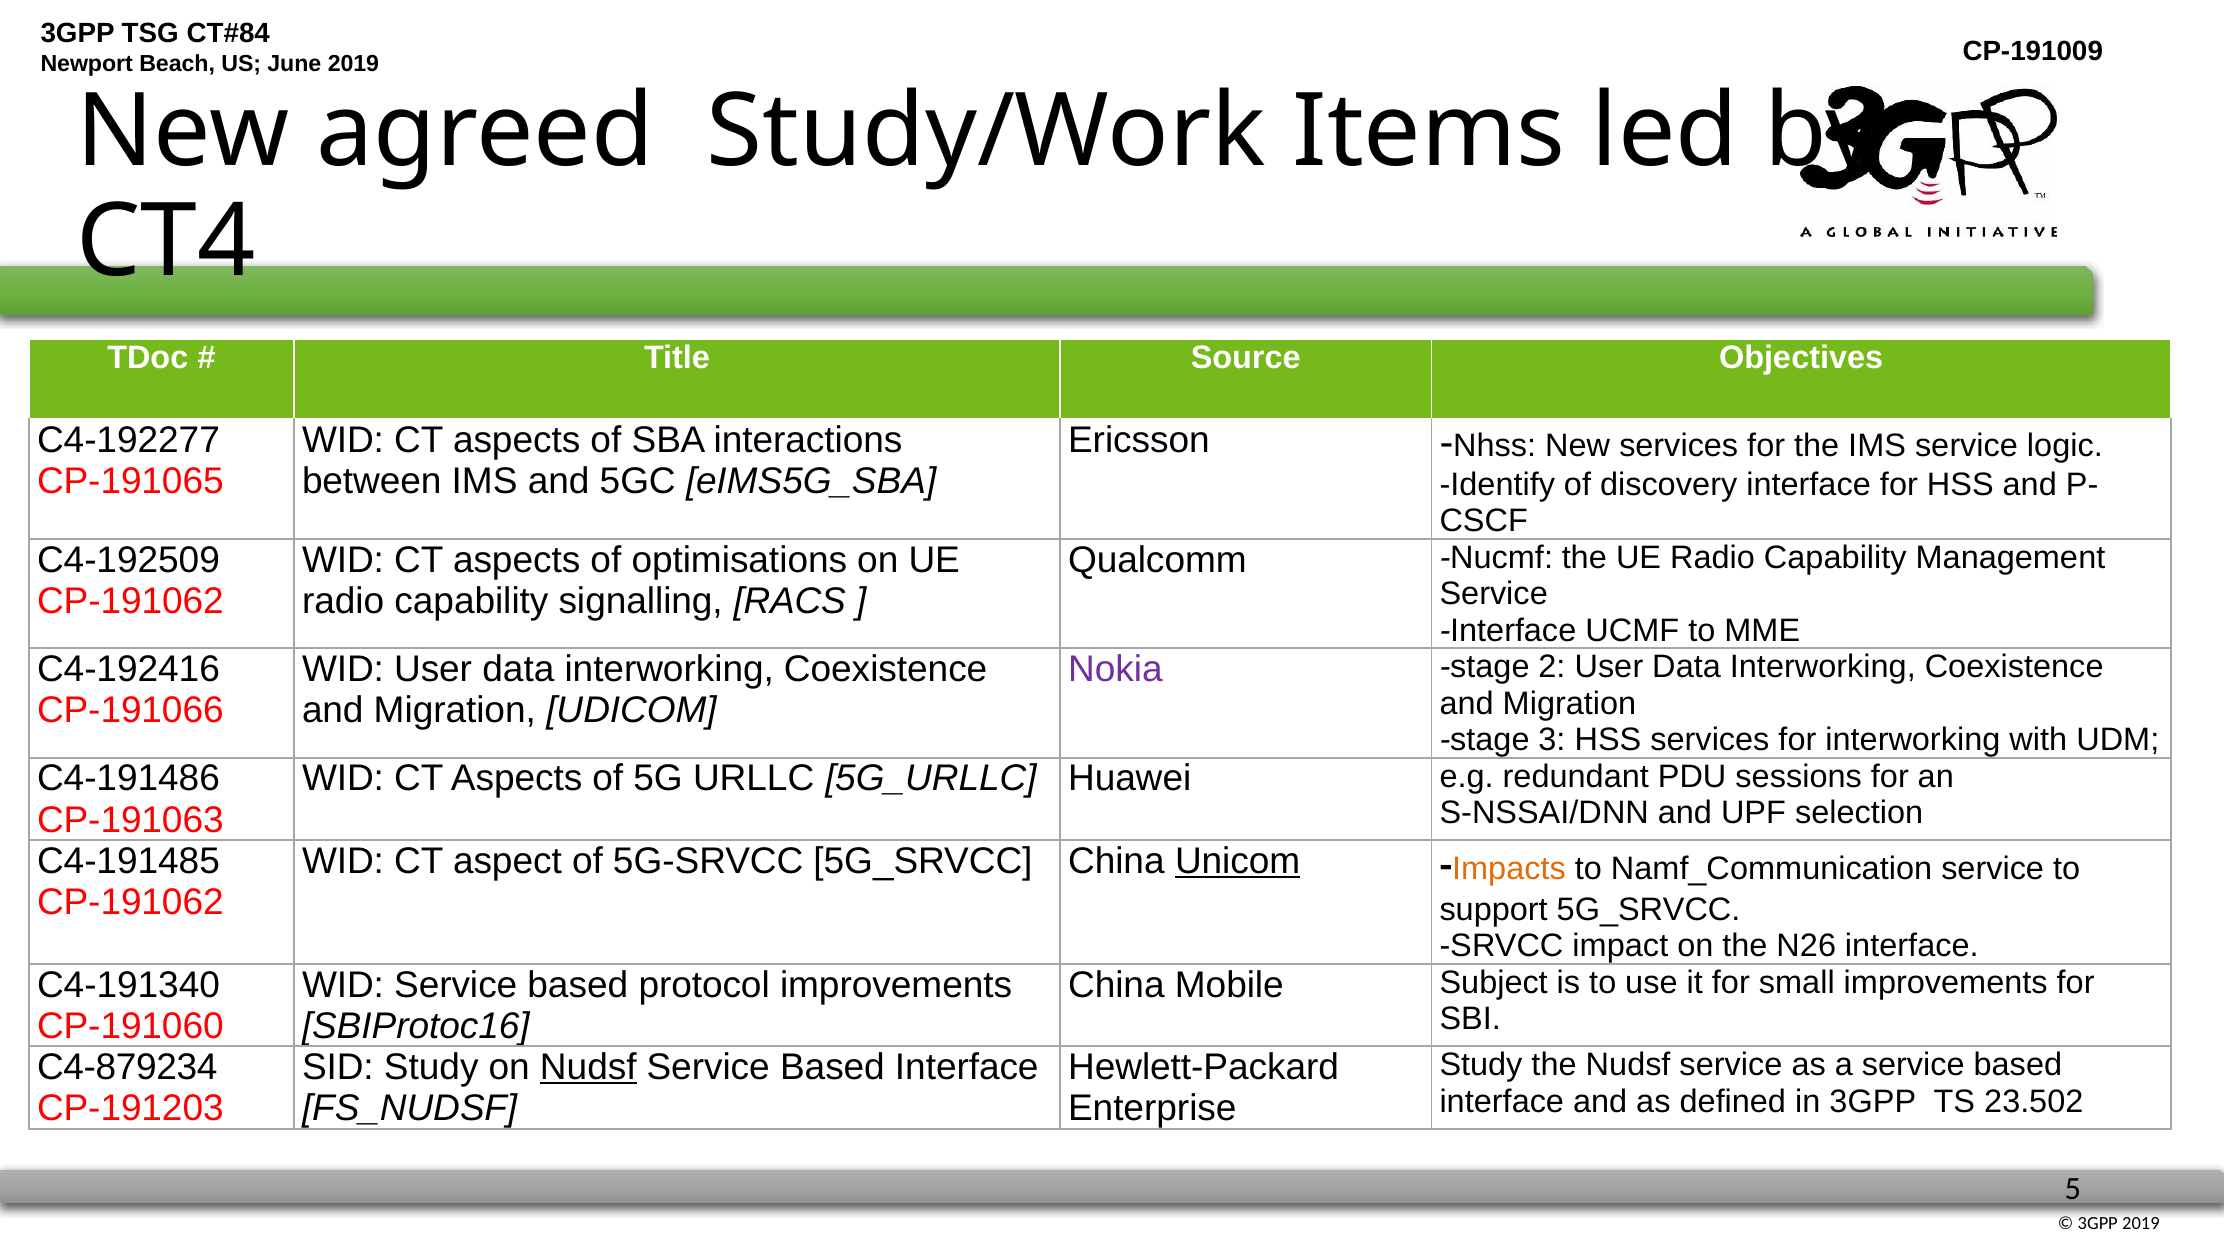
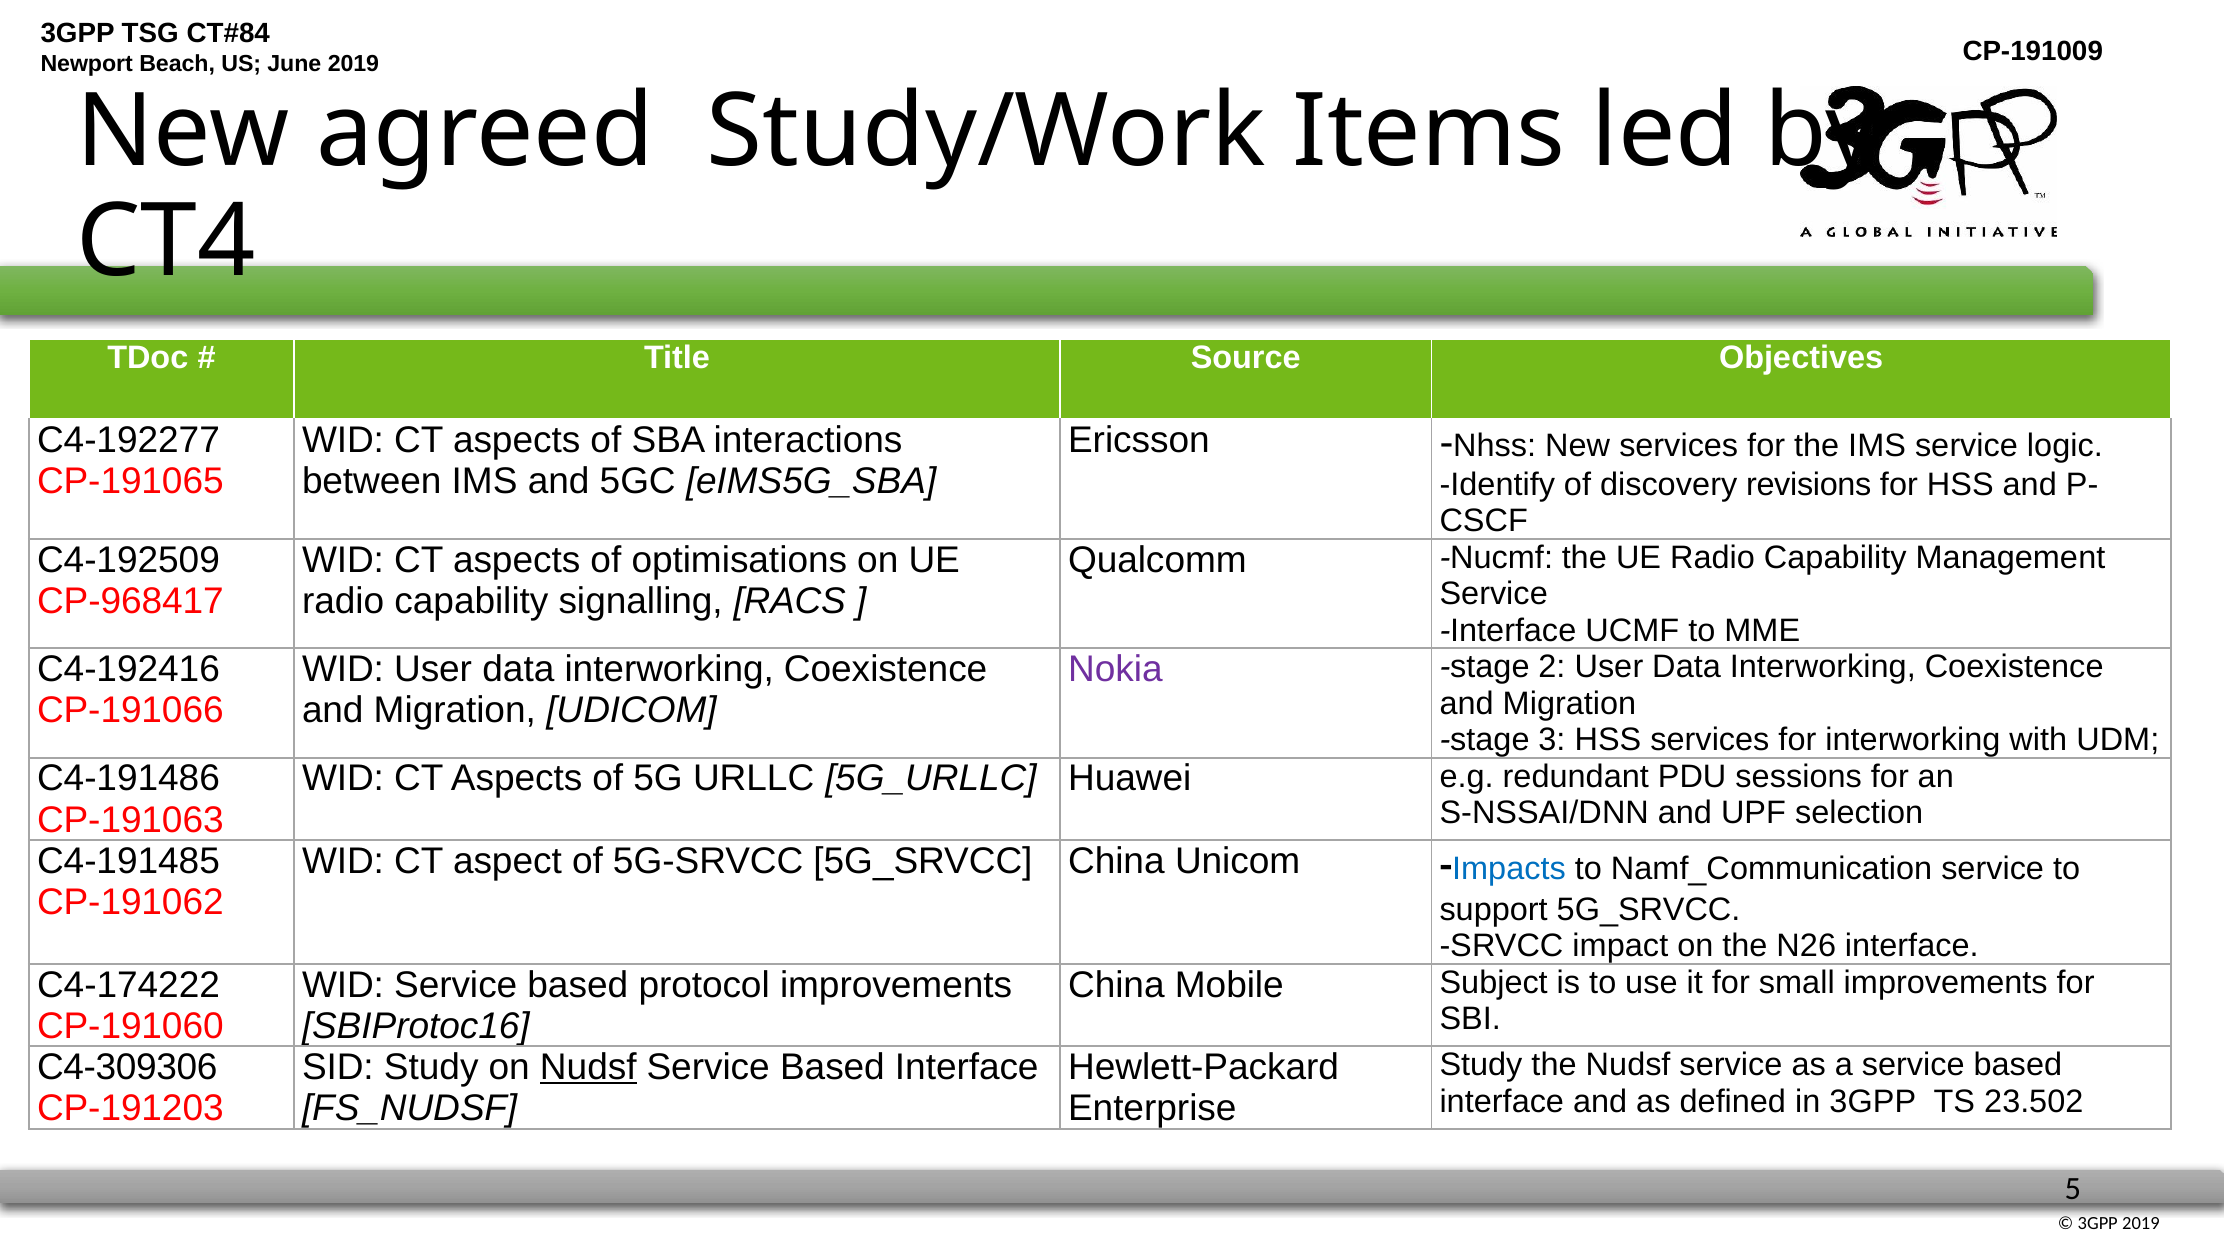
discovery interface: interface -> revisions (1809, 485)
CP-191062: CP-191062 -> CP-968417 (130, 601)
Unicom underline: present -> none (1238, 861)
Impacts colour: orange -> blue (1509, 869)
C4-191340: C4-191340 -> C4-174222 (128, 985)
C4-879234: C4-879234 -> C4-309306 (127, 1067)
